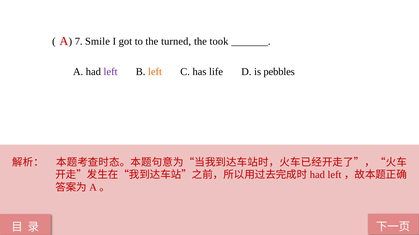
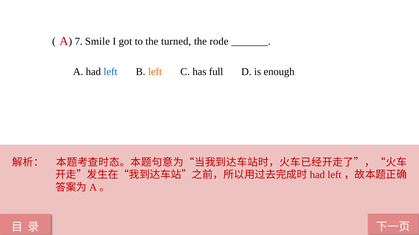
took: took -> rode (219, 42)
left colour: purple -> blue (111, 72)
life: life -> full (216, 72)
pebbles: pebbles -> enough (279, 72)
